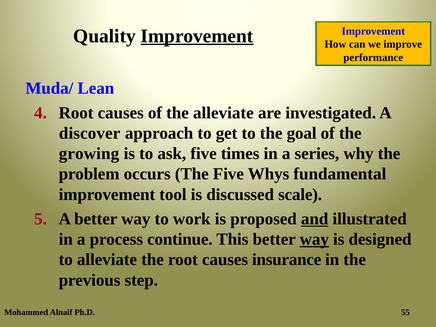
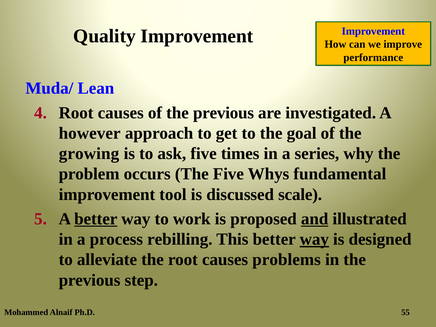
Improvement underline: present -> none (197, 36)
of the alleviate: alleviate -> previous (223, 113)
discover: discover -> however (90, 133)
better underline: none -> present (96, 219)
continue: continue -> rebilling (180, 239)
insurance: insurance -> problems (287, 260)
